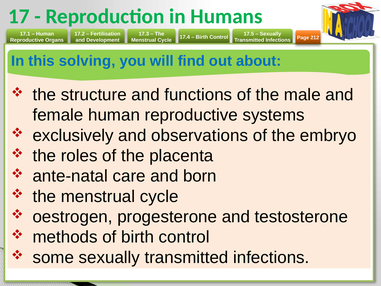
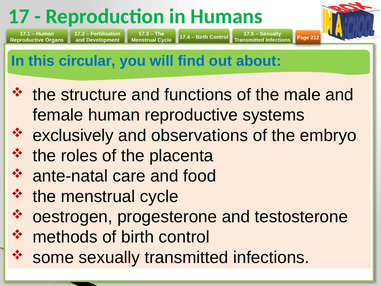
solving: solving -> circular (87, 61)
born: born -> food (200, 176)
